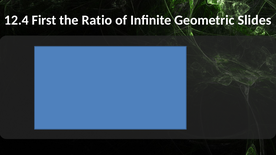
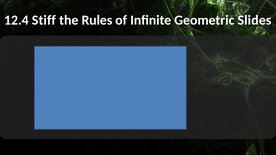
First: First -> Stiff (44, 20)
Ratio: Ratio -> Rules (97, 20)
